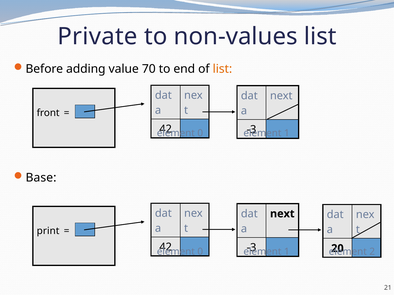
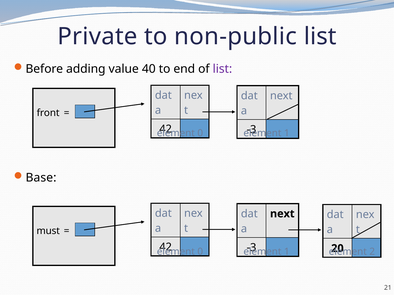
non-values: non-values -> non-public (236, 36)
70: 70 -> 40 (149, 69)
list colour: orange -> purple (222, 69)
print: print -> must (48, 231)
